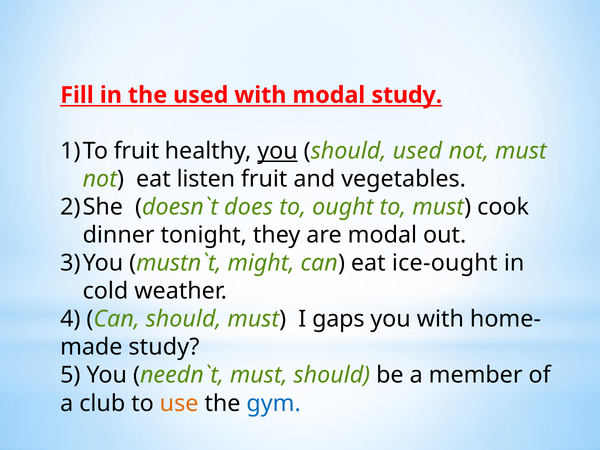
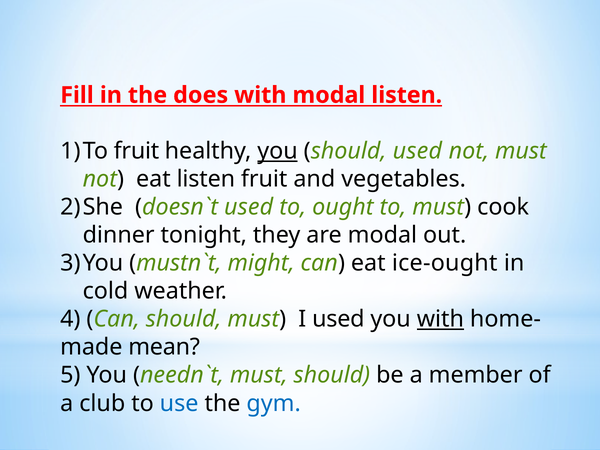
the used: used -> does (201, 95)
modal study: study -> listen (407, 95)
does: does -> used (249, 207)
I gaps: gaps -> used (338, 319)
with underline: none -> present (440, 319)
study: study -> mean (164, 347)
use colour: orange -> blue (179, 403)
